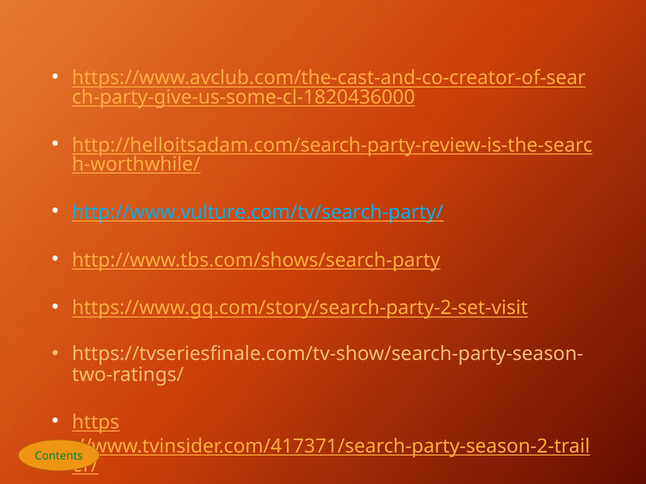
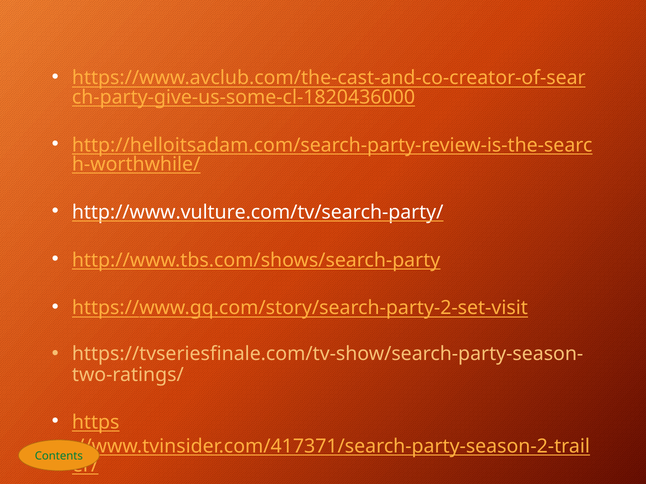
http://www.vulture.com/tv/search-party/ colour: light blue -> white (258, 212)
